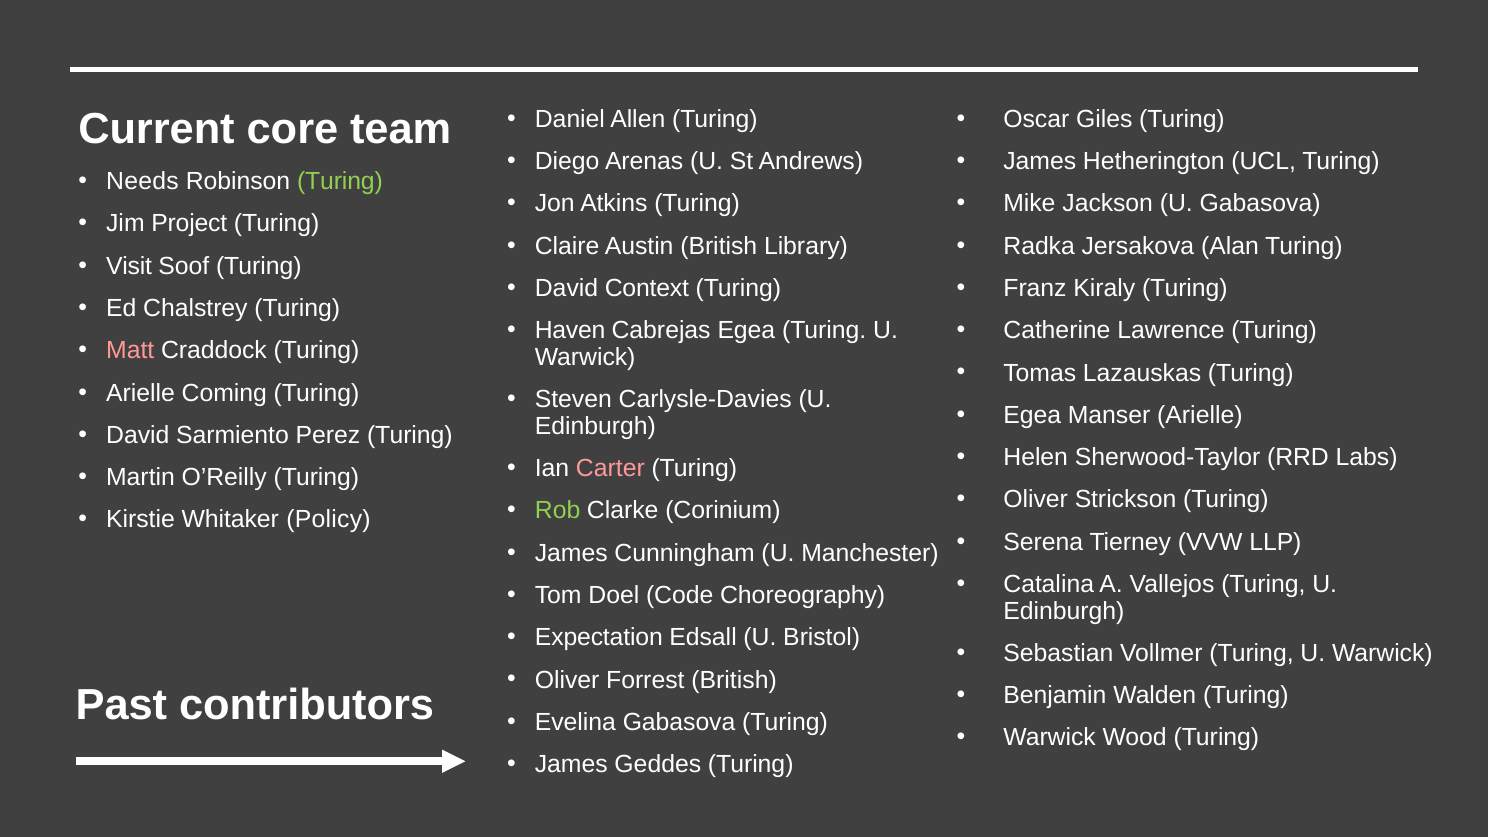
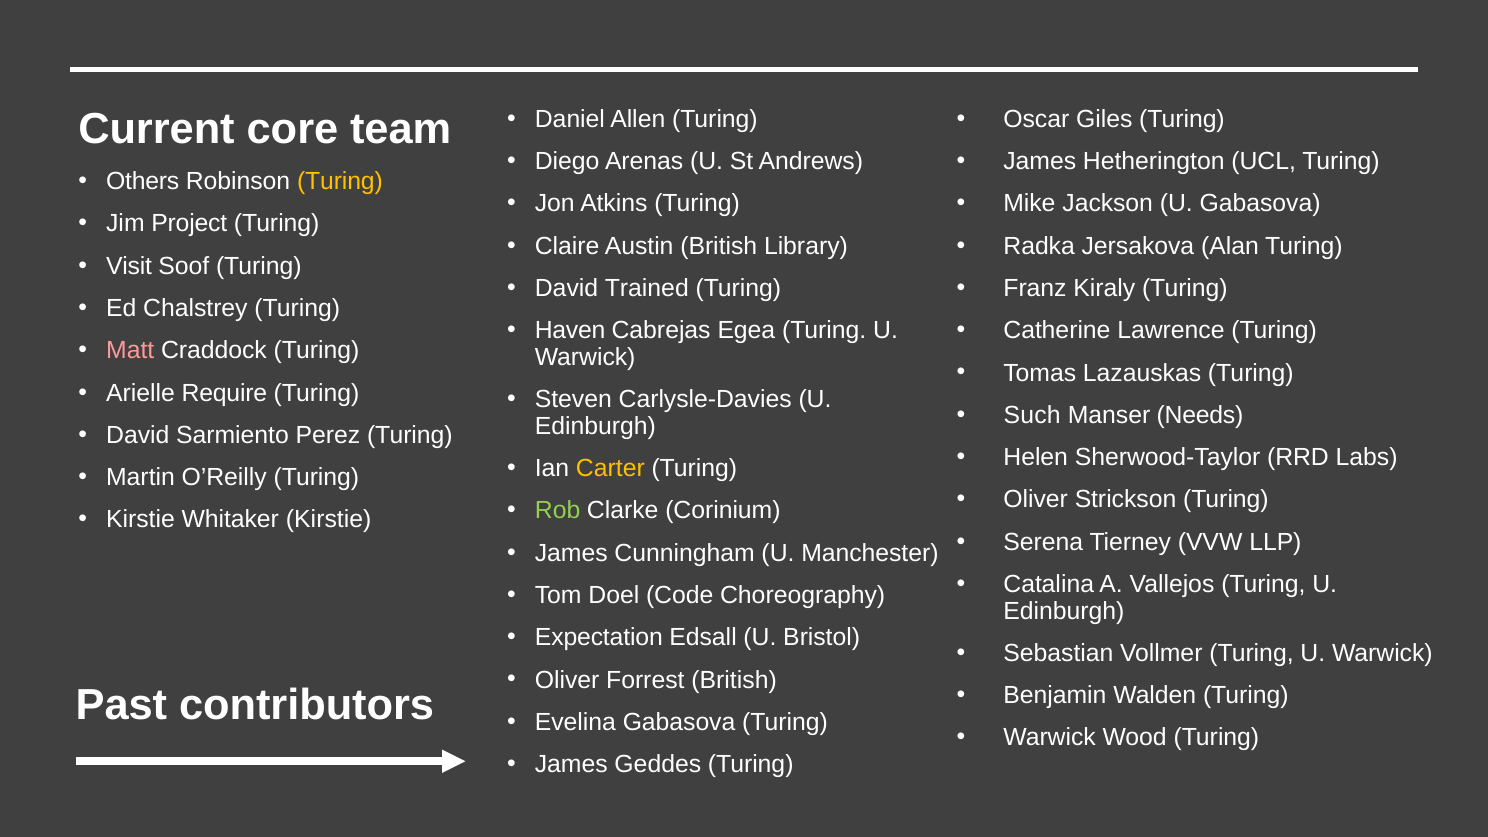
Needs: Needs -> Others (143, 182)
Turing colour: light green -> yellow (340, 182)
Context: Context -> Trained (647, 288)
Coming: Coming -> Require (224, 393)
Egea: Egea -> Such (1032, 415)
Manser Arielle: Arielle -> Needs (1200, 415)
Carter colour: pink -> yellow (610, 469)
Whitaker Policy: Policy -> Kirstie (329, 520)
